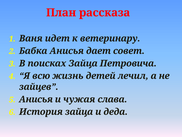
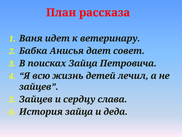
Анисья: Анисья -> Зайцев (36, 99)
чужая: чужая -> сердцу (79, 99)
